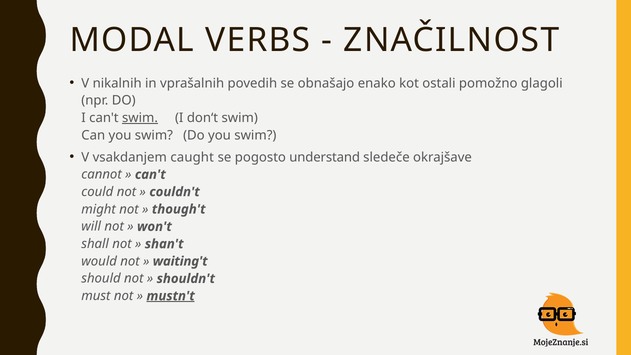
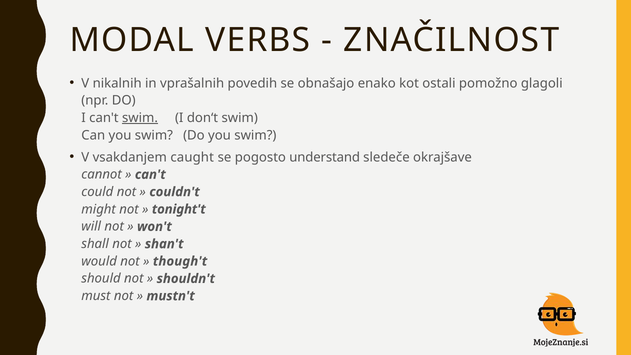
though't: though't -> tonight't (179, 209)
waiting't: waiting't -> though't (180, 261)
mustn't underline: present -> none (171, 296)
